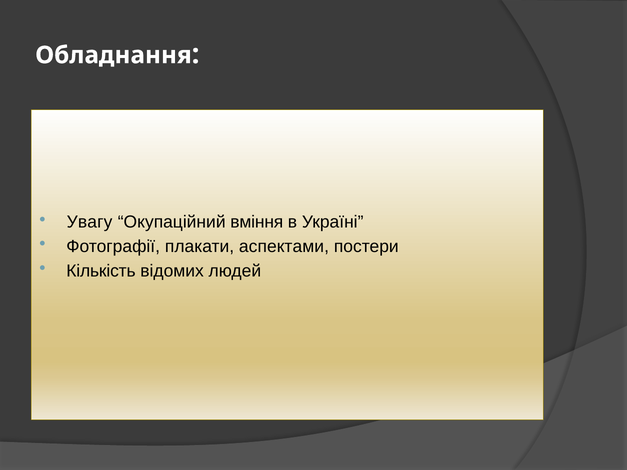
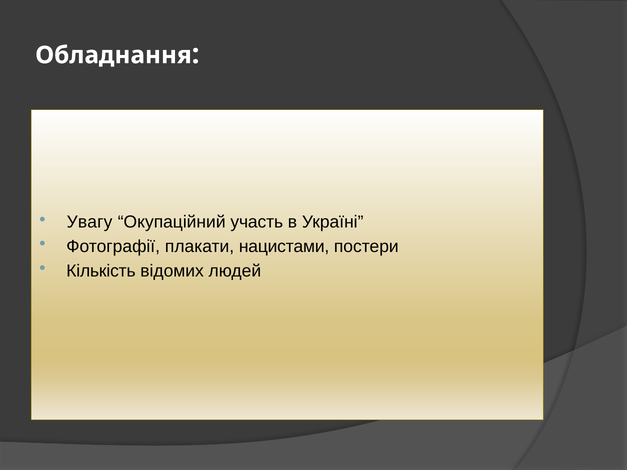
вміння: вміння -> участь (257, 222)
аспектами: аспектами -> нацистами (284, 247)
